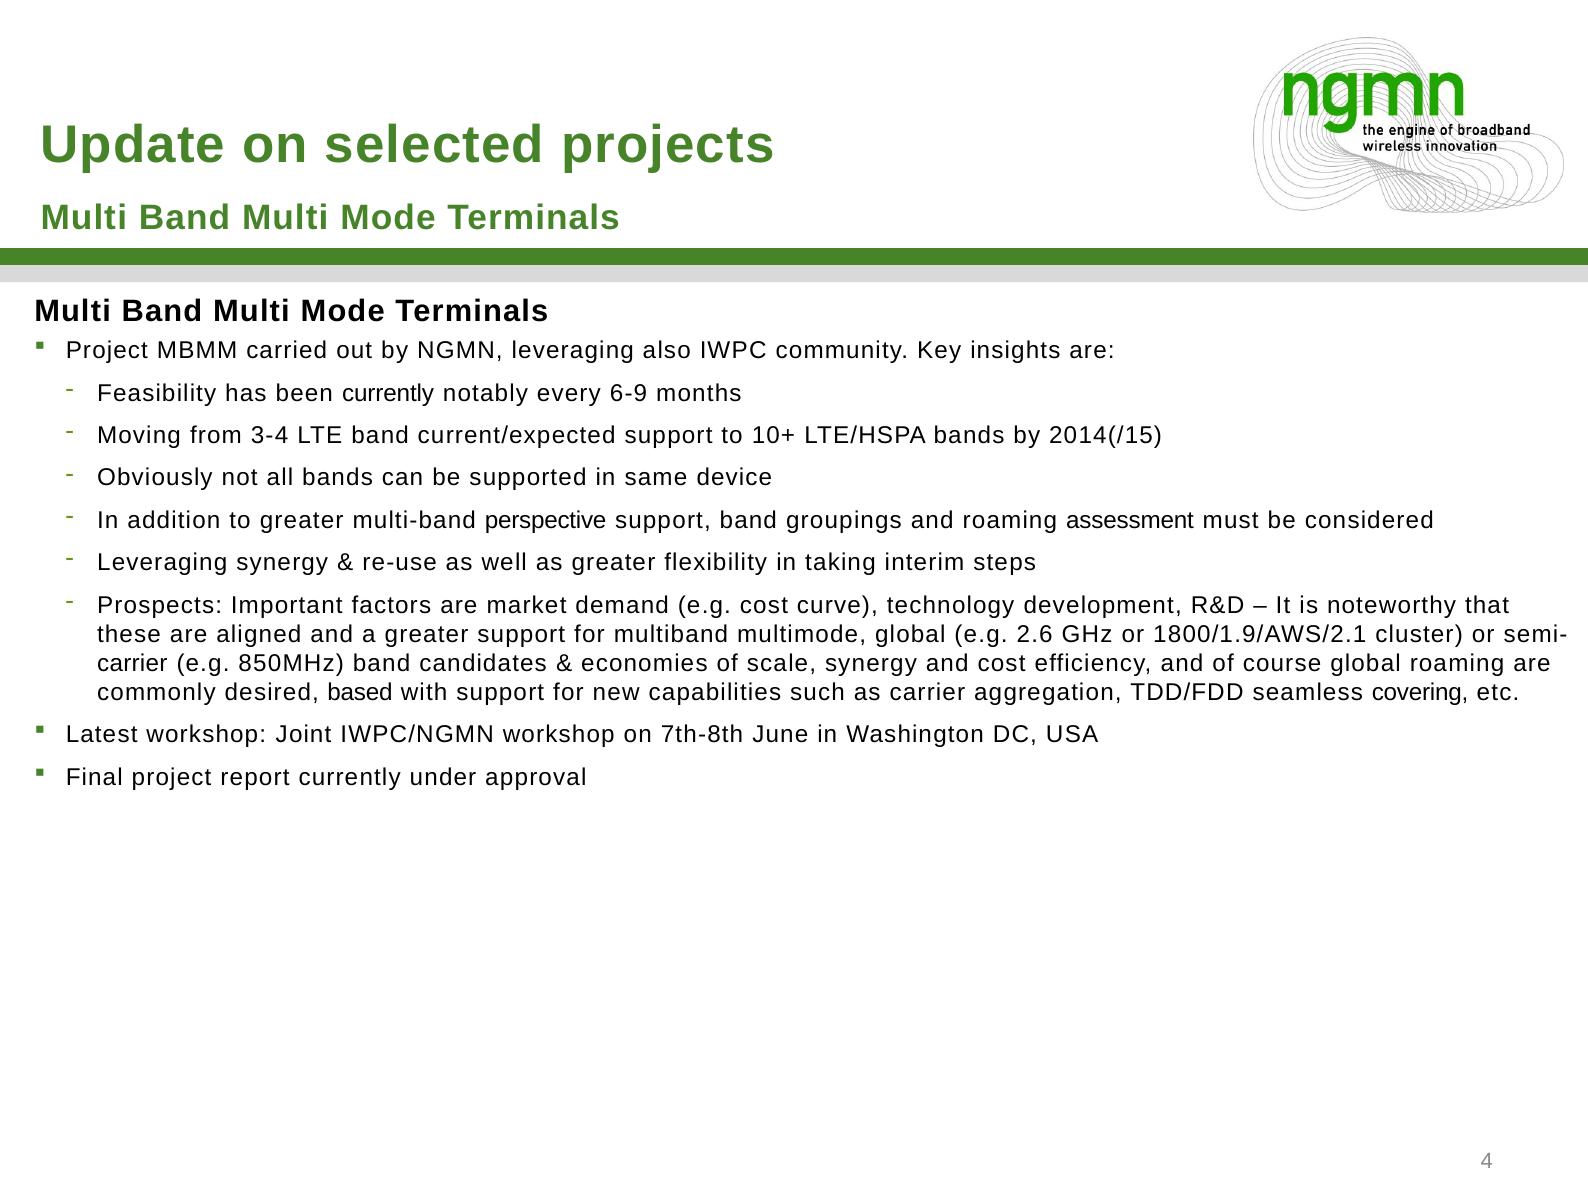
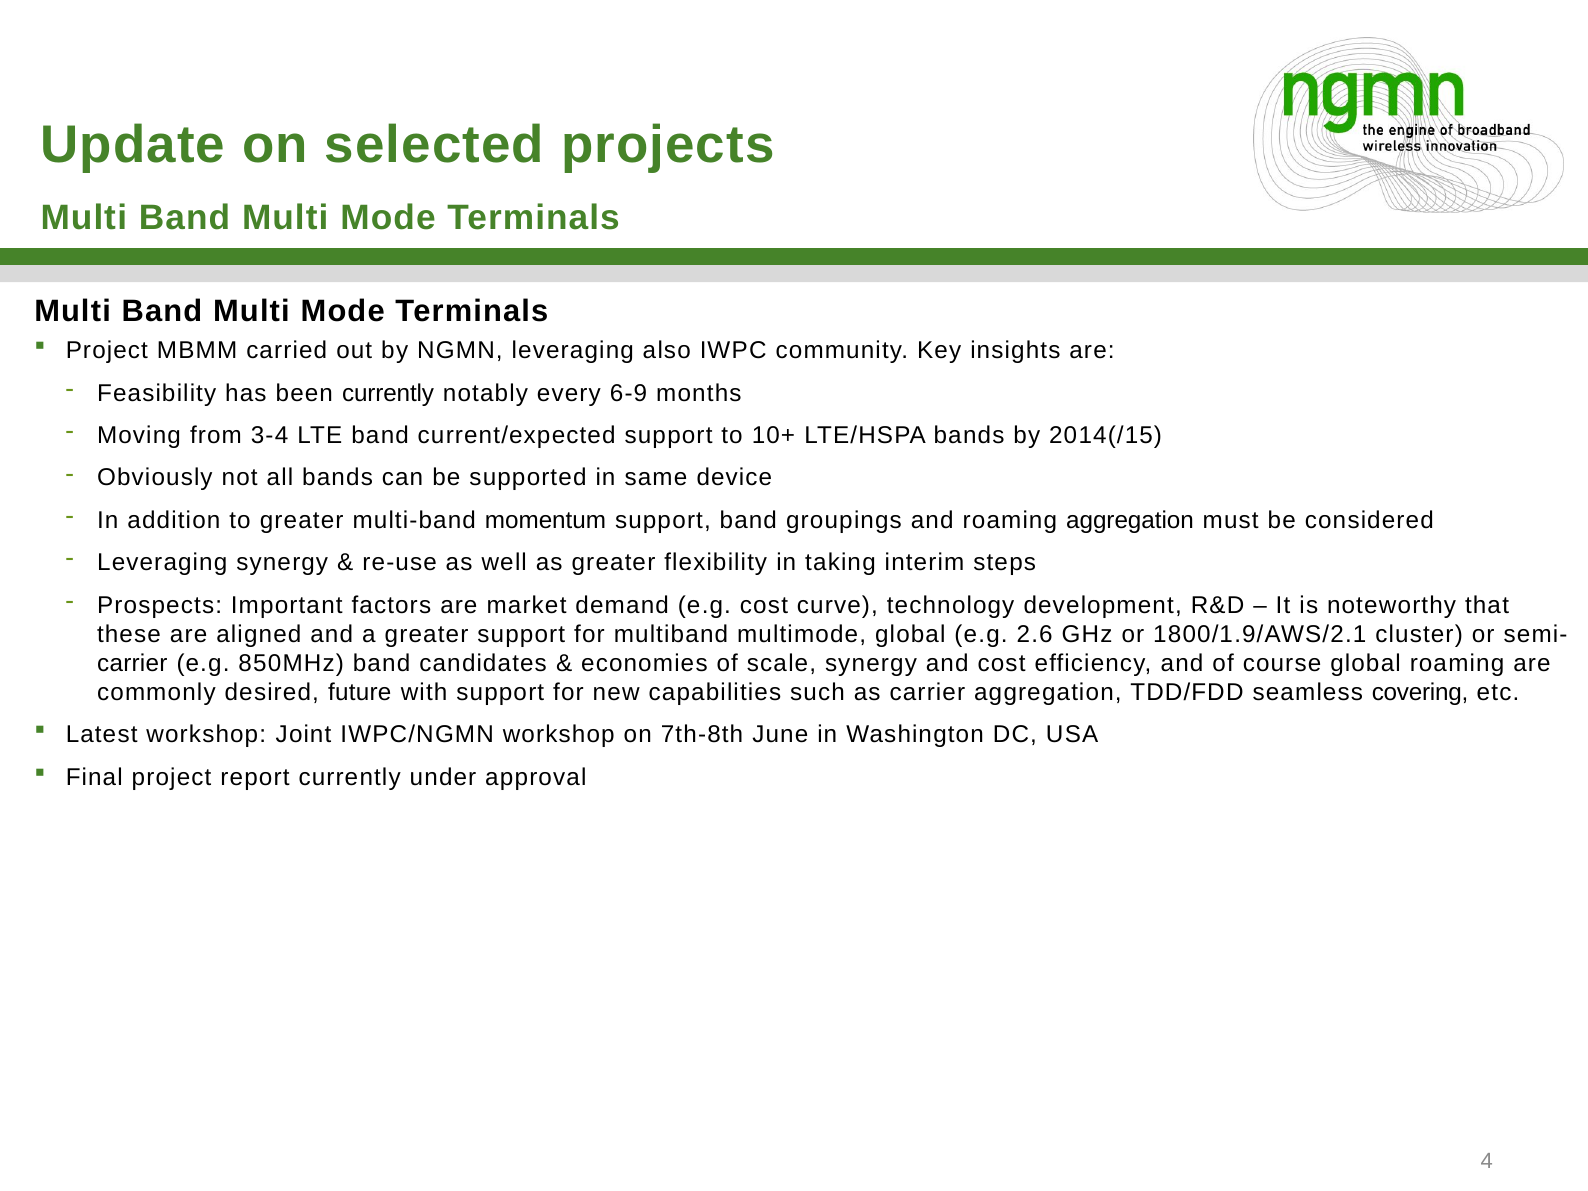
perspective: perspective -> momentum (545, 520)
roaming assessment: assessment -> aggregation (1130, 520)
based: based -> future (360, 692)
